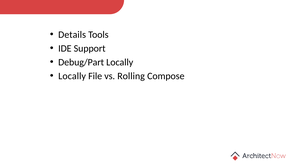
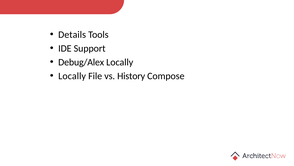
Debug/Part: Debug/Part -> Debug/Alex (81, 62)
Rolling: Rolling -> History (131, 76)
